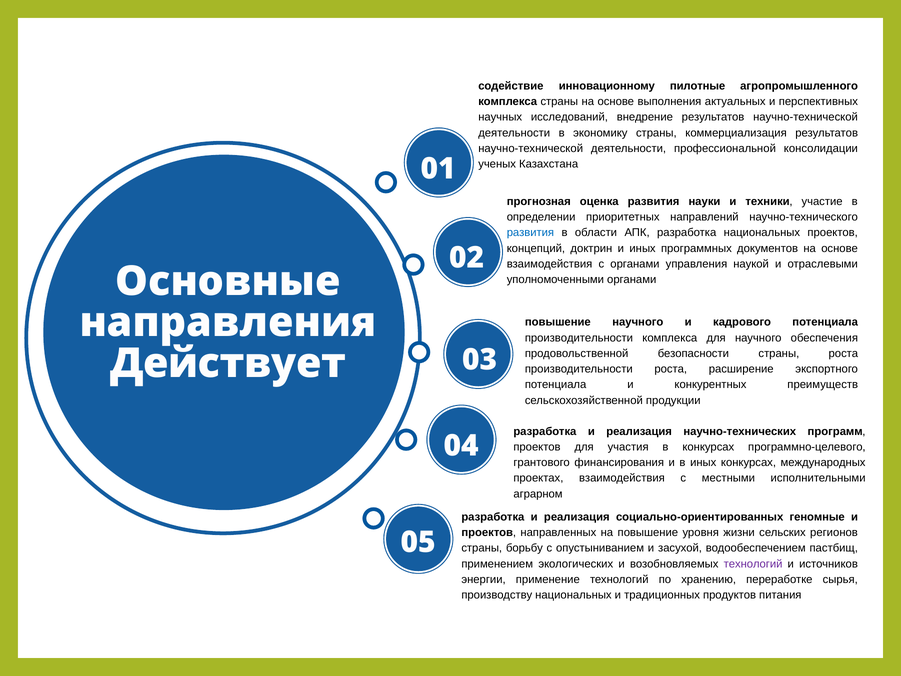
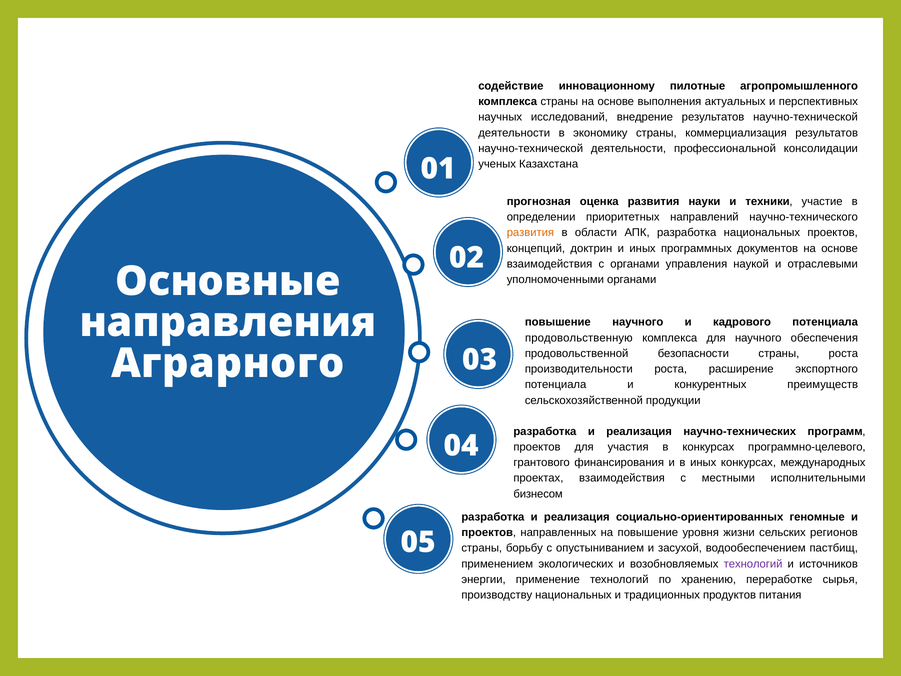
развития colour: blue -> orange (530, 233)
производительности: производительности -> продовольственную (579, 338)
Действует: Действует -> Аграрного (228, 364)
аграрном: аграрном -> бизнесом (538, 494)
